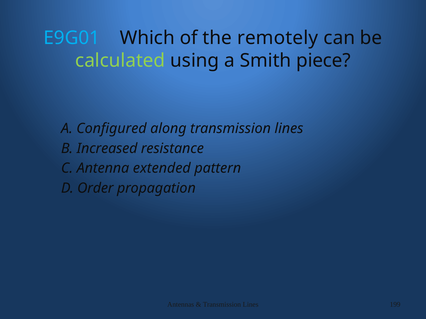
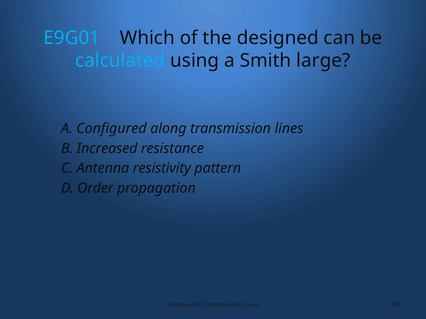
remotely: remotely -> designed (278, 38)
calculated colour: light green -> light blue (120, 61)
piece: piece -> large (323, 61)
extended: extended -> resistivity (162, 169)
